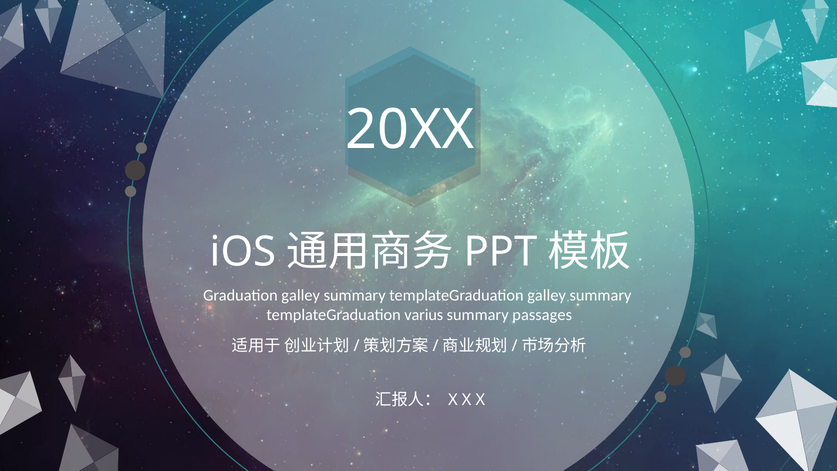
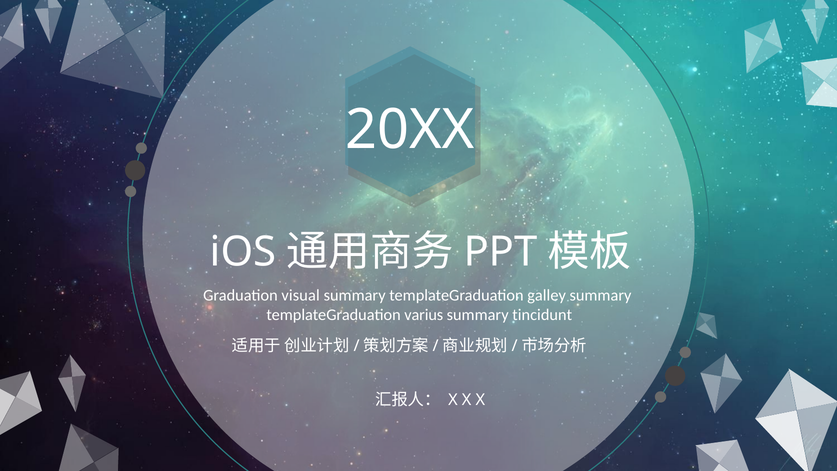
Graduation galley: galley -> visual (301, 295)
passages: passages -> tincidunt (542, 315)
